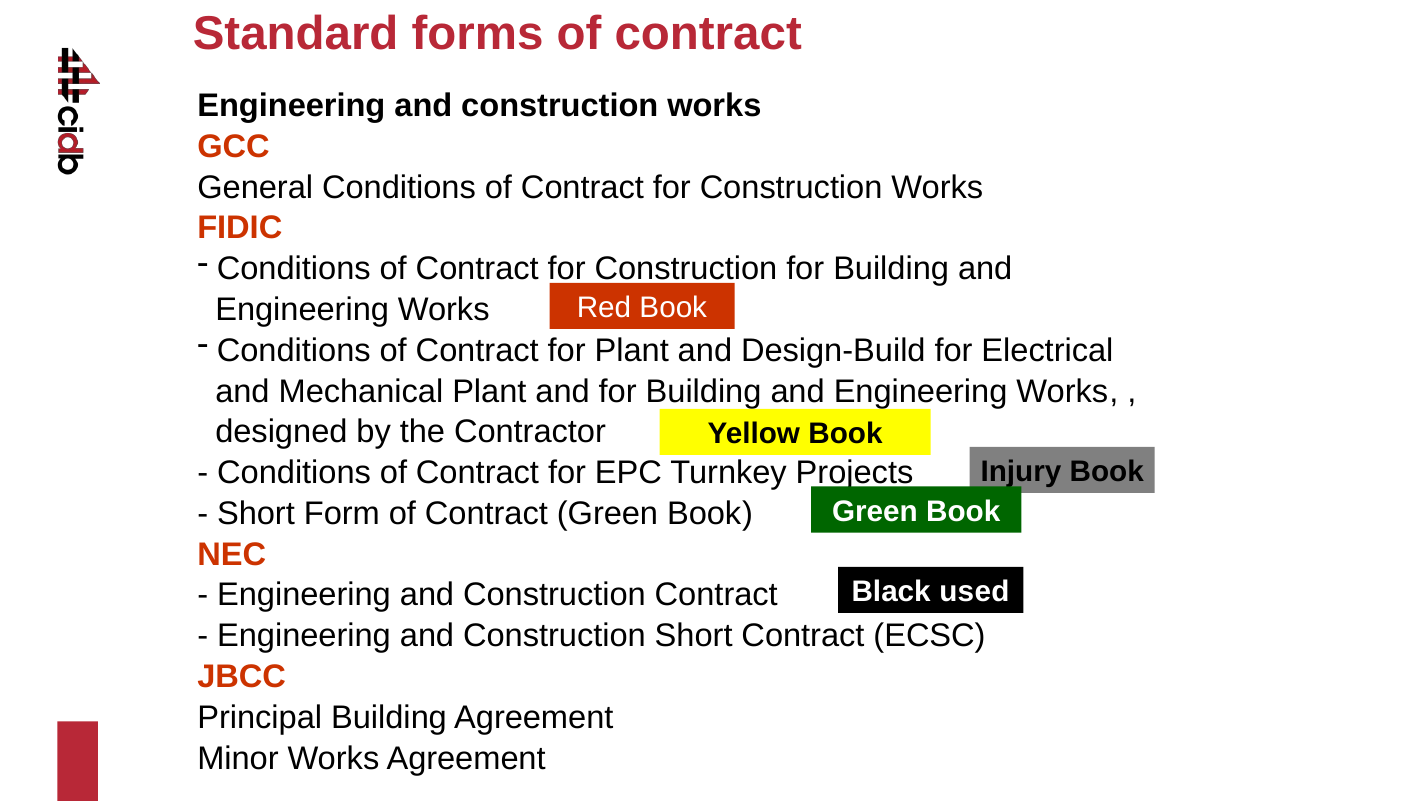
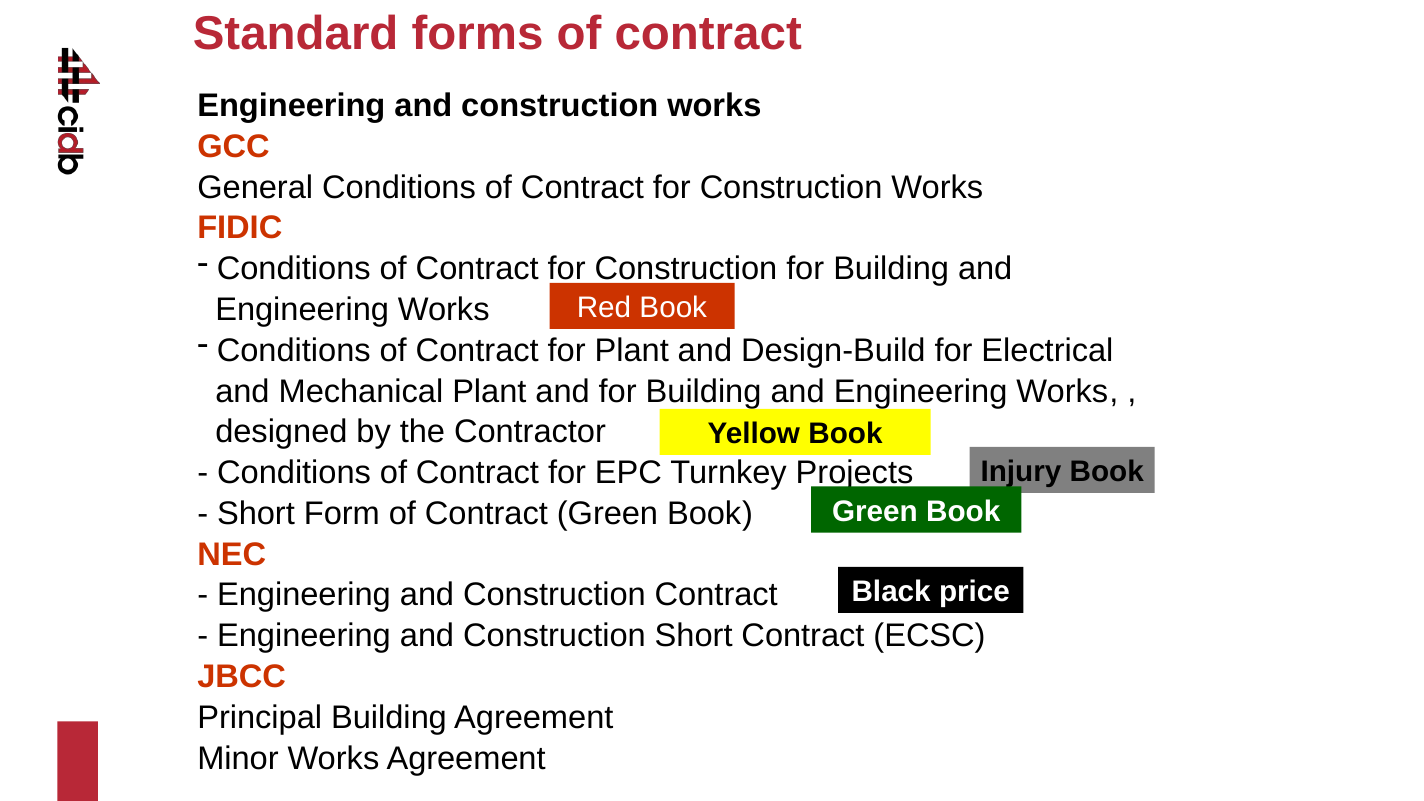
used: used -> price (975, 592)
